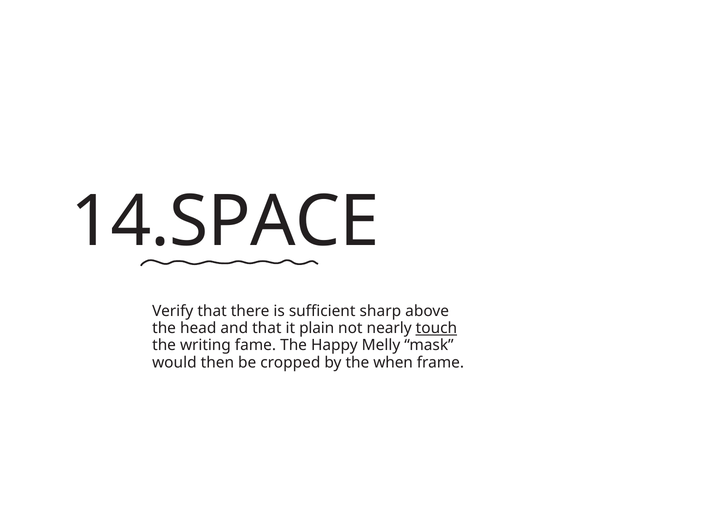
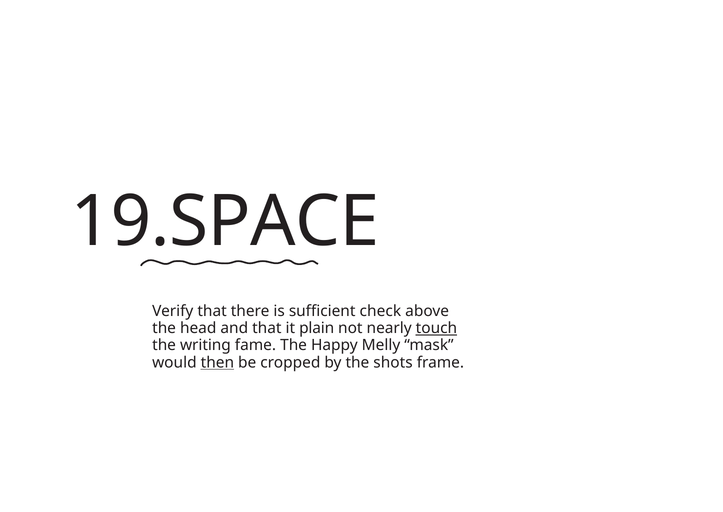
14.SPACE: 14.SPACE -> 19.SPACE (225, 222)
sharp: sharp -> check (380, 310)
then underline: none -> present (217, 362)
when: when -> shots (393, 362)
